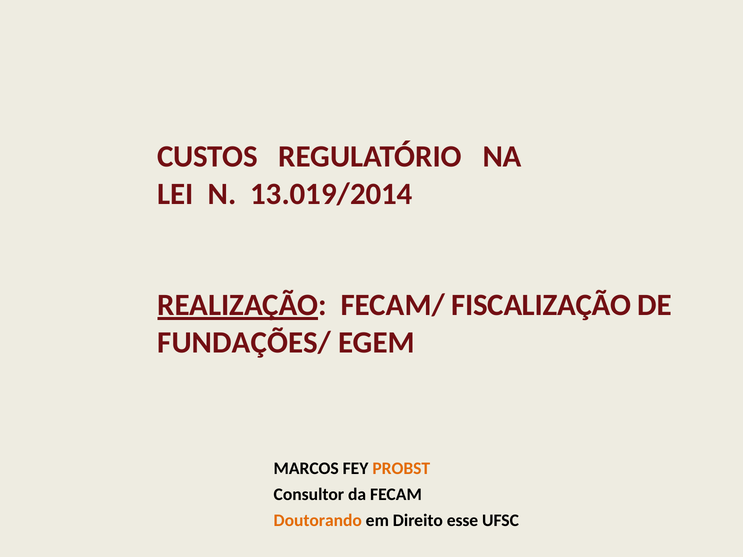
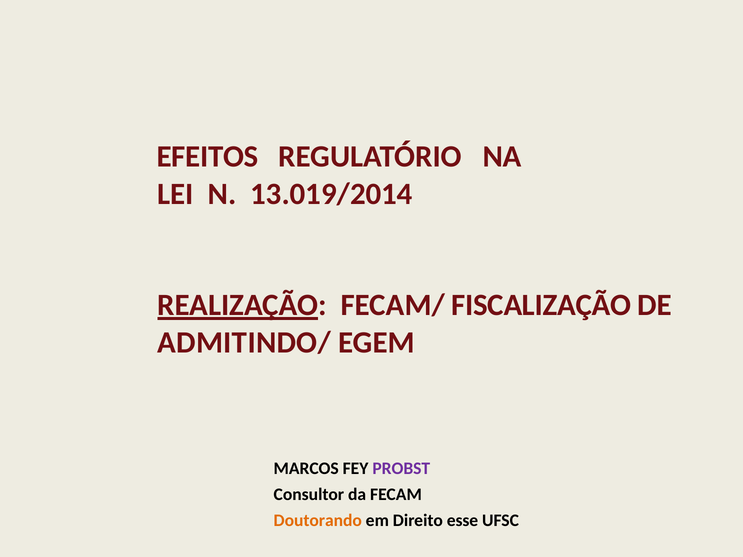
CUSTOS: CUSTOS -> EFEITOS (207, 157)
FUNDAÇÕES/: FUNDAÇÕES/ -> ADMITINDO/ (244, 343)
PROBST colour: orange -> purple (401, 468)
